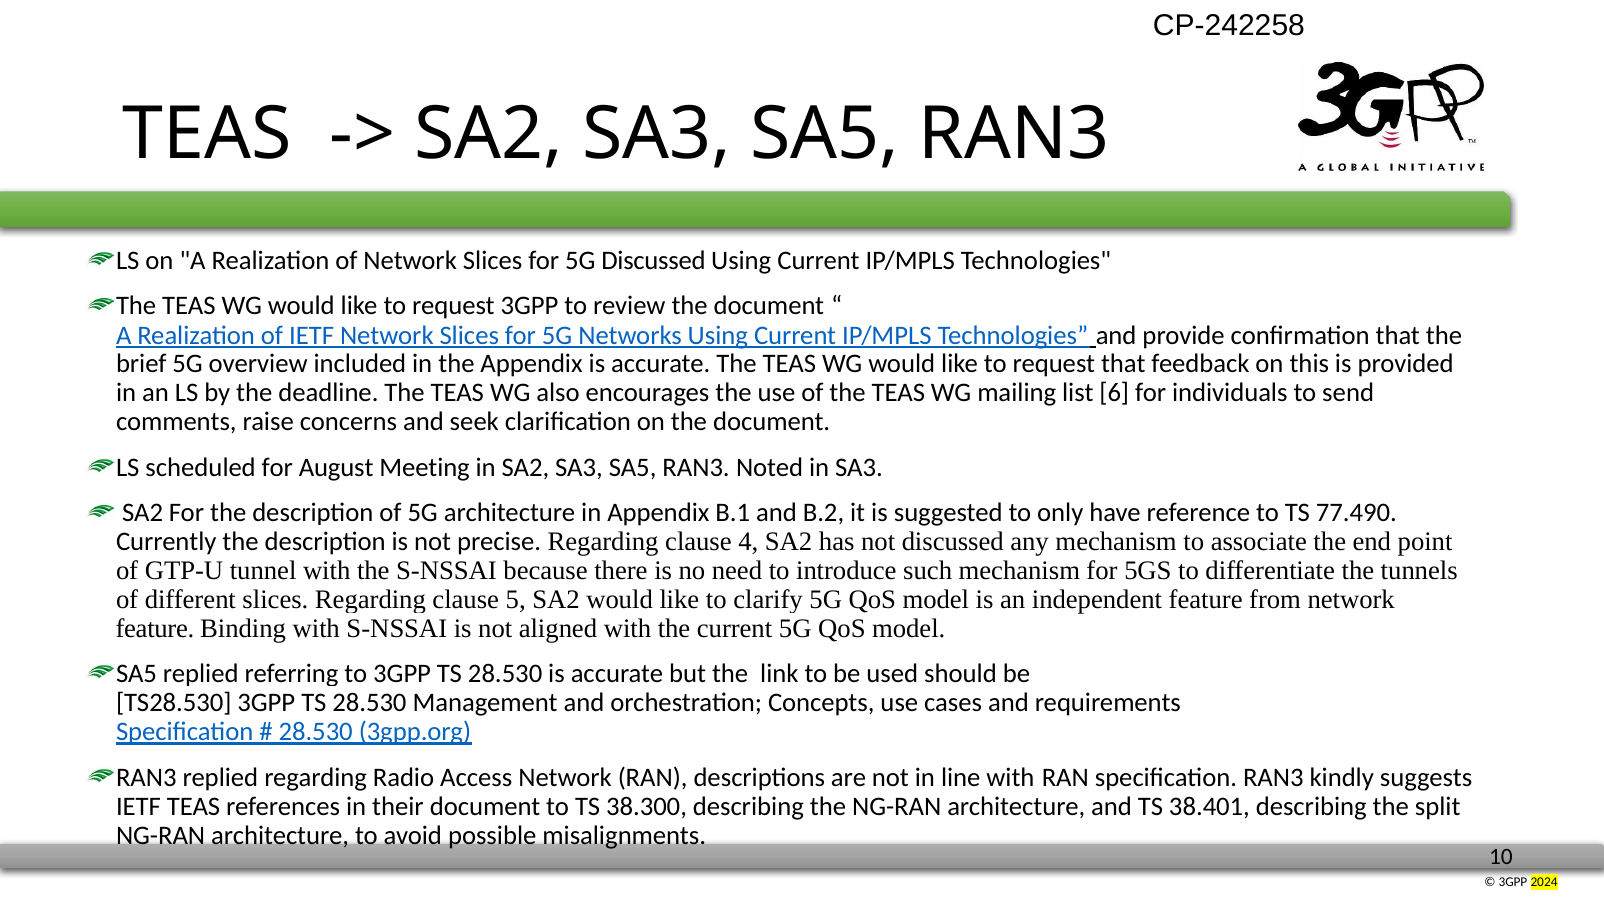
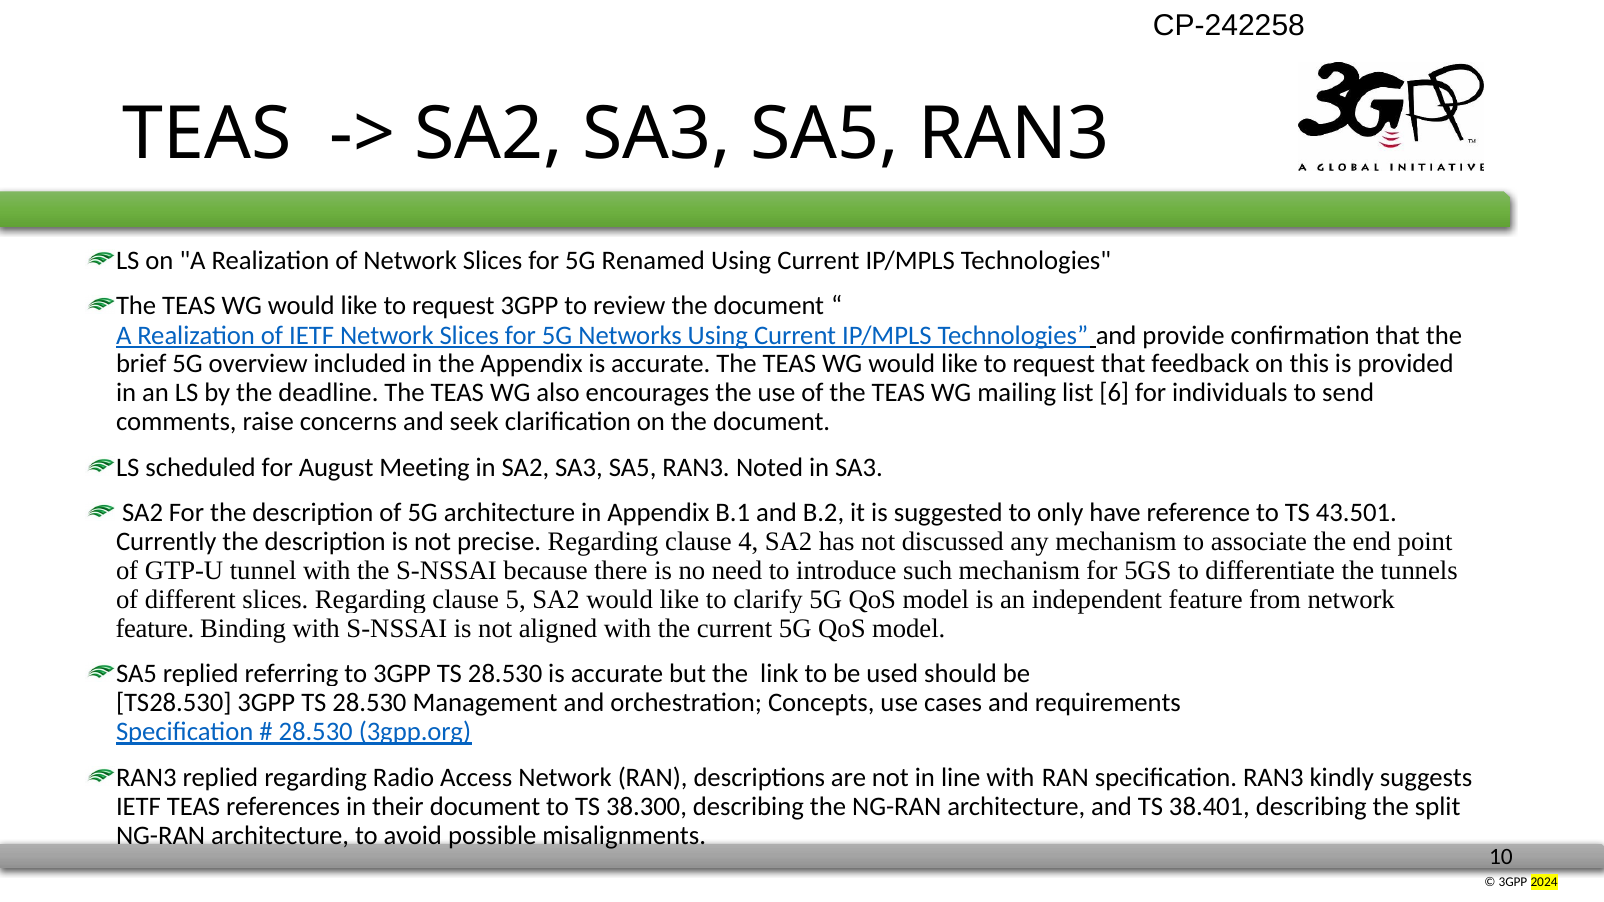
5G Discussed: Discussed -> Renamed (653, 260)
77.490: 77.490 -> 43.501 (1356, 513)
